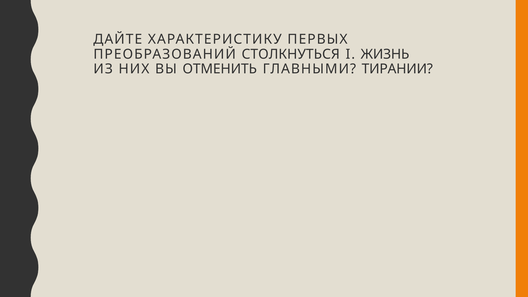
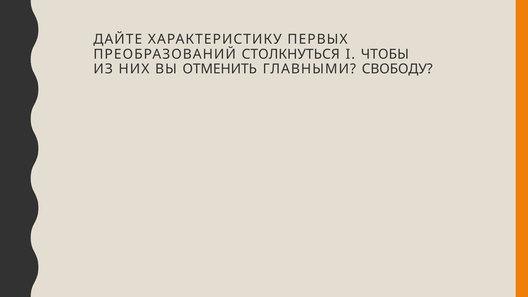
ЖИЗНЬ: ЖИЗНЬ -> ЧТОБЫ (385, 54)
ТИРАНИИ: ТИРАНИИ -> СВОБОДУ (397, 69)
